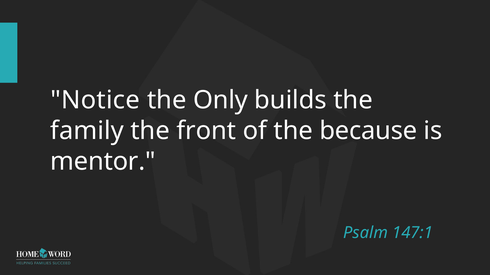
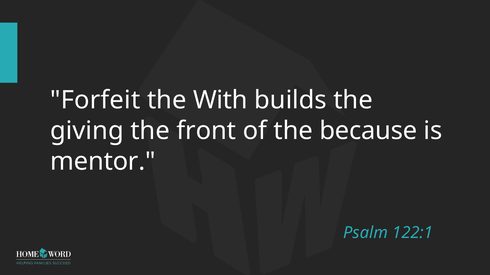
Notice: Notice -> Forfeit (95, 100)
Only: Only -> With (220, 100)
family: family -> giving (87, 131)
147:1: 147:1 -> 122:1 (413, 233)
